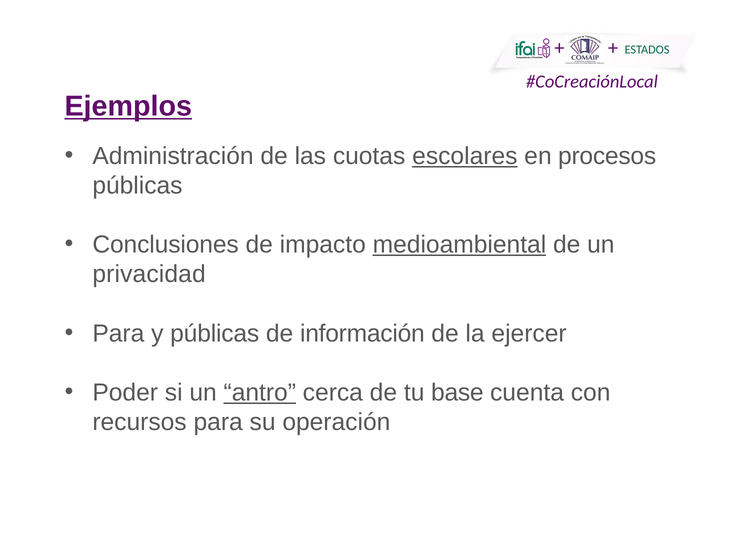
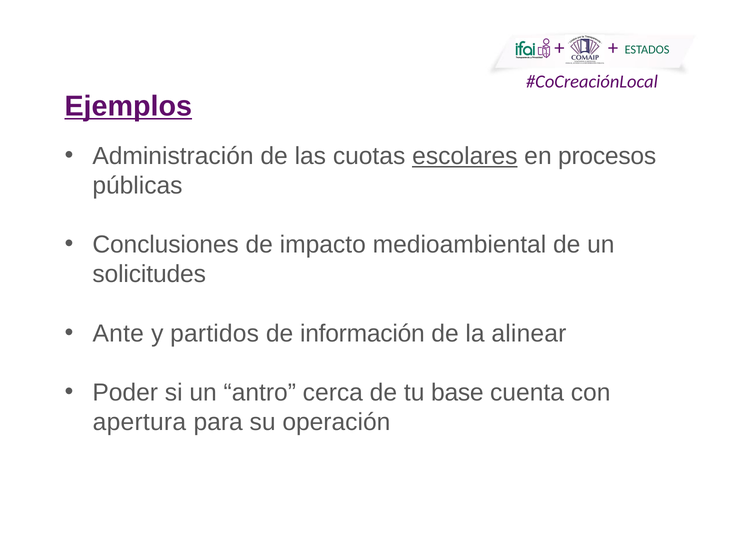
medioambiental underline: present -> none (459, 245)
privacidad: privacidad -> solicitudes (149, 274)
Para: Para -> Ante (118, 333)
y públicas: públicas -> partidos (215, 333)
ejercer: ejercer -> alinear (529, 333)
antro underline: present -> none (260, 392)
recursos: recursos -> apertura (139, 422)
